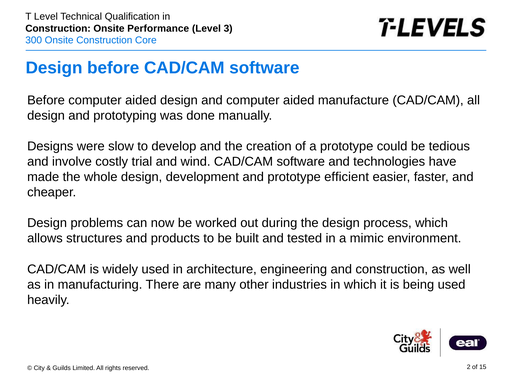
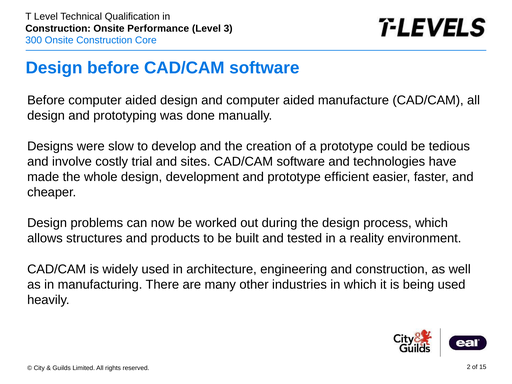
wind: wind -> sites (196, 162)
mimic: mimic -> reality (367, 238)
